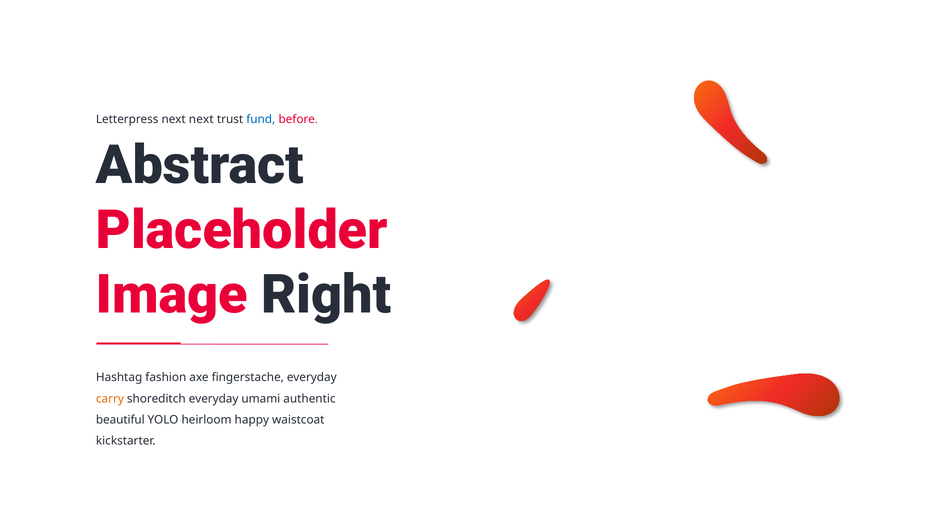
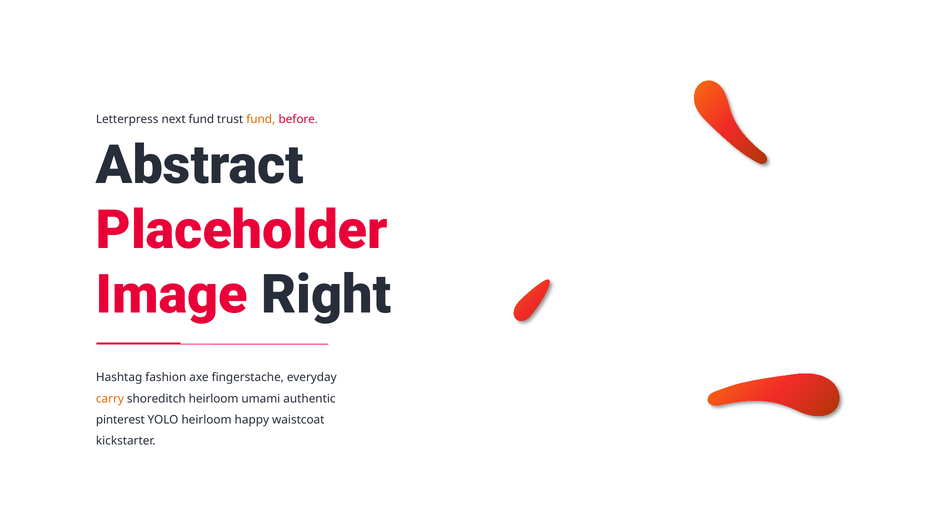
next next: next -> fund (201, 120)
fund colour: blue -> orange (261, 120)
shoreditch everyday: everyday -> heirloom (214, 399)
beautiful: beautiful -> pinterest (120, 420)
